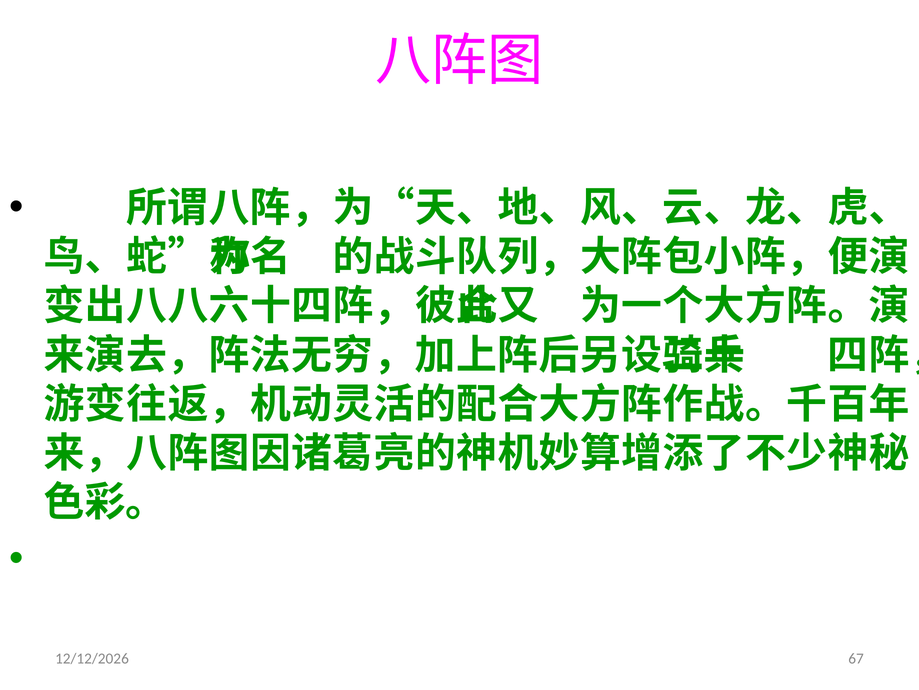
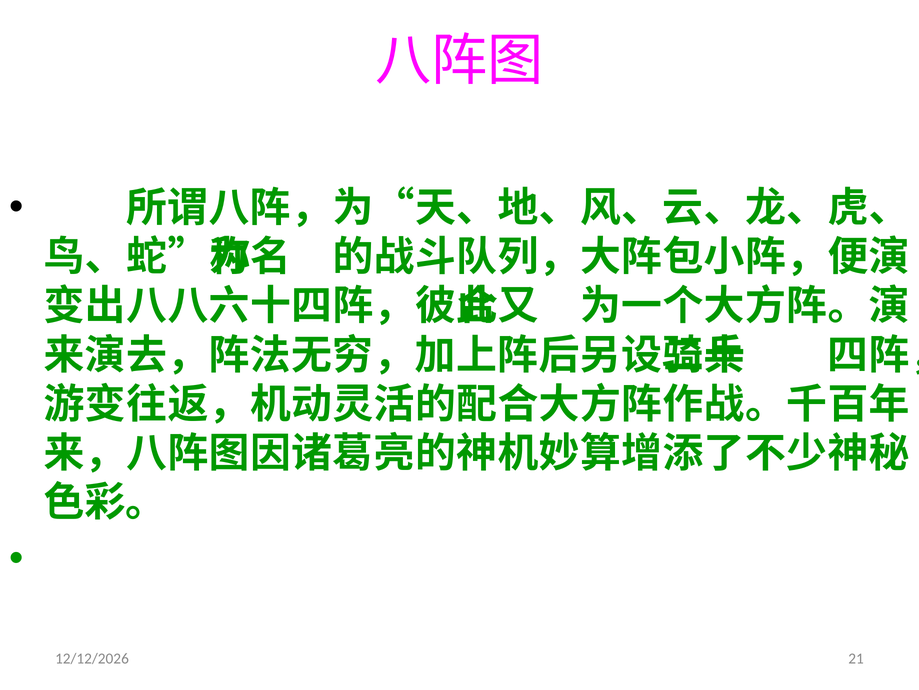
67: 67 -> 21 (856, 658)
